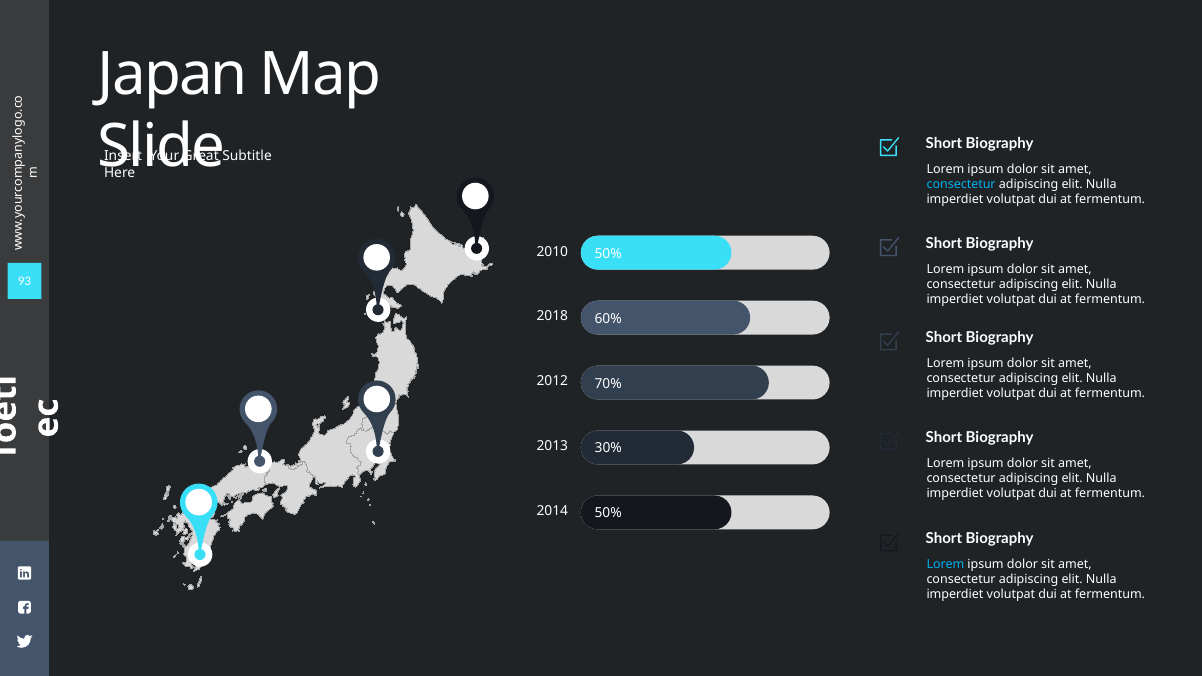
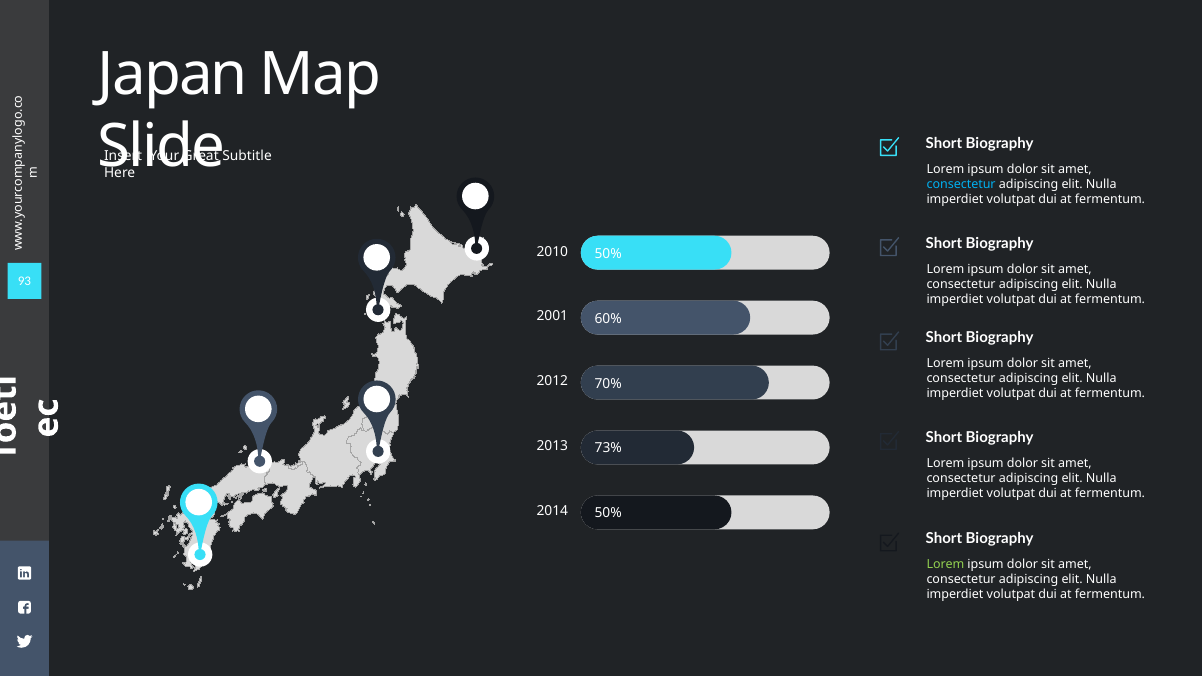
2018: 2018 -> 2001 (552, 316)
30%: 30% -> 73% (608, 448)
Lorem colour: light blue -> light green (945, 565)
